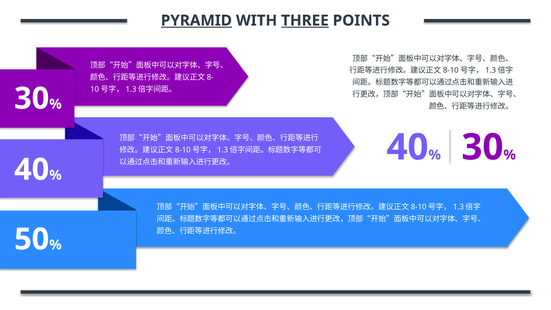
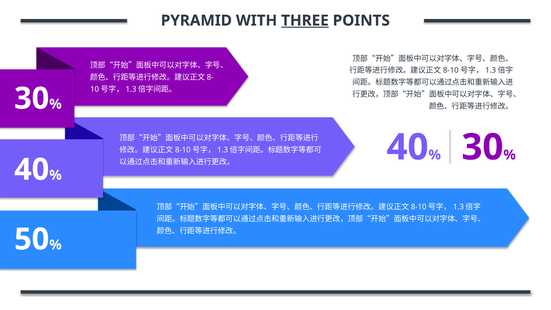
PYRAMID underline: present -> none (196, 21)
